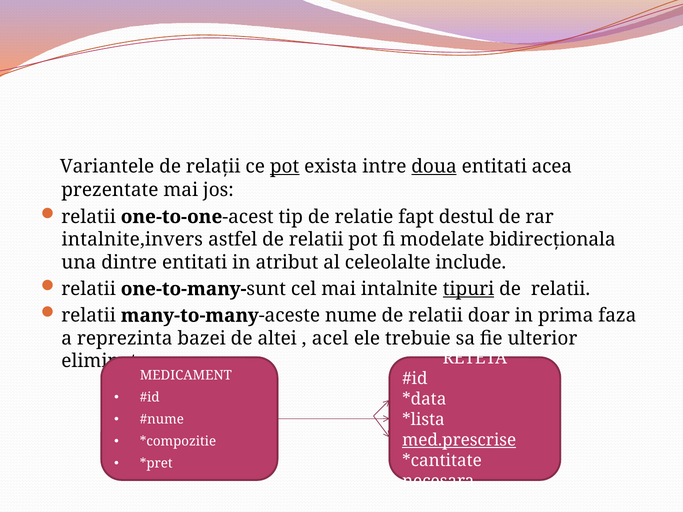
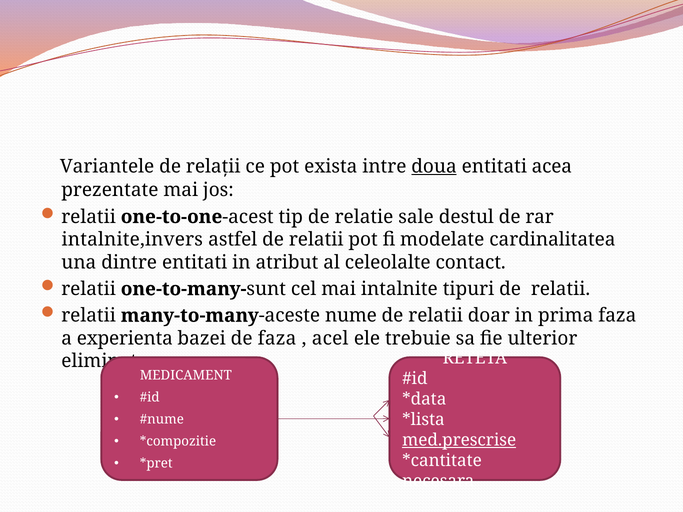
pot underline: present -> none (285, 166)
fapt: fapt -> sale (416, 217)
bidirecționala: bidirecționala -> cardinalitatea (552, 240)
include: include -> contact (471, 263)
tipuri underline: present -> none (468, 289)
reprezinta: reprezinta -> experienta (125, 339)
de altei: altei -> faza (277, 339)
